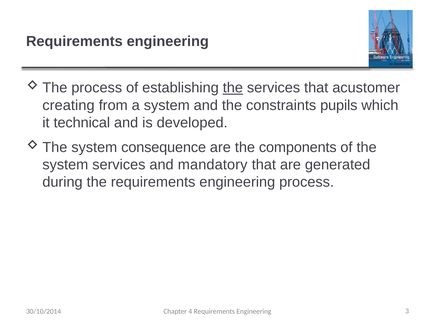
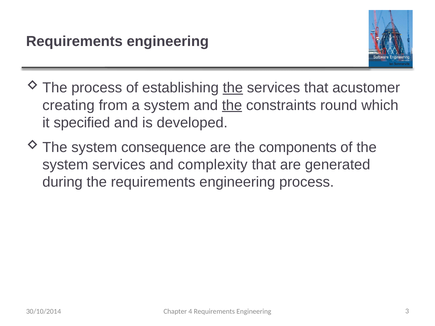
the underline: none -> present (232, 105)
pupils: pupils -> round (339, 105)
technical: technical -> specified (82, 123)
mandatory: mandatory -> complexity (213, 165)
